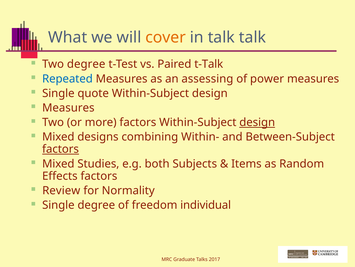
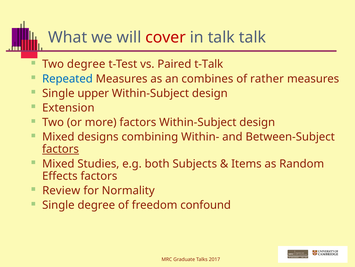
cover colour: orange -> red (166, 37)
assessing: assessing -> combines (207, 79)
power: power -> rather (267, 79)
quote: quote -> upper (93, 93)
Measures: Measures -> Extension (68, 108)
design underline: present -> none (257, 122)
individual: individual -> confound (206, 205)
